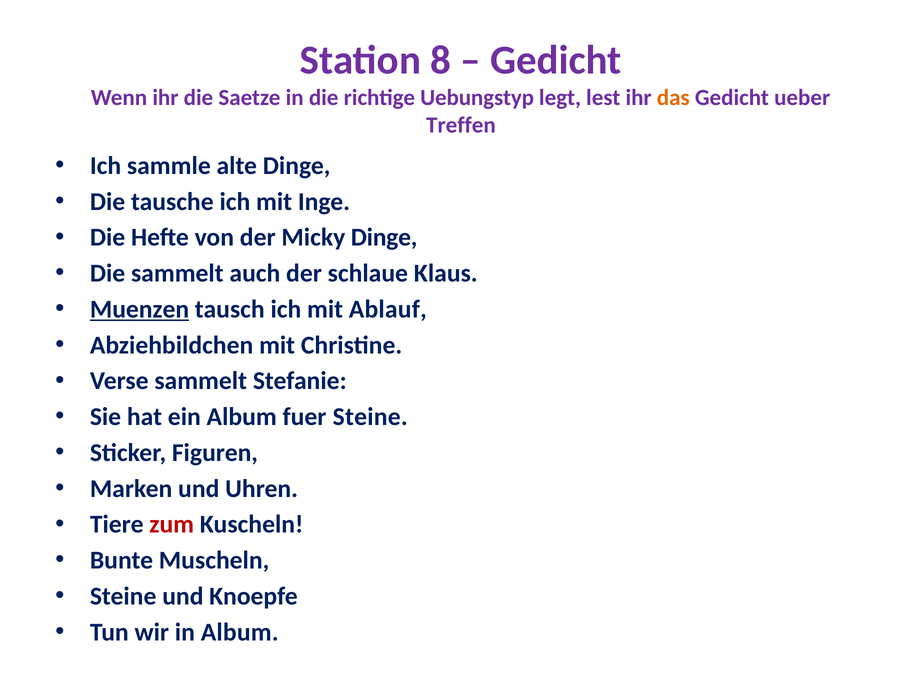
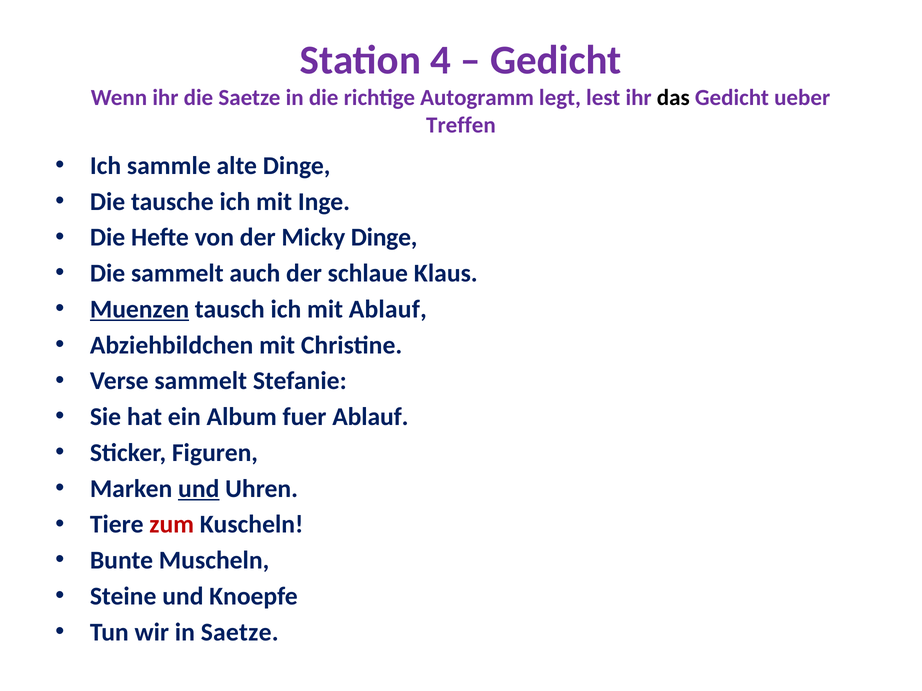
8: 8 -> 4 (441, 61)
Uebungstyp: Uebungstyp -> Autogramm (477, 98)
das colour: orange -> black (673, 98)
fuer Steine: Steine -> Ablauf (370, 417)
und underline: none -> present (199, 489)
in Album: Album -> Saetze (240, 633)
